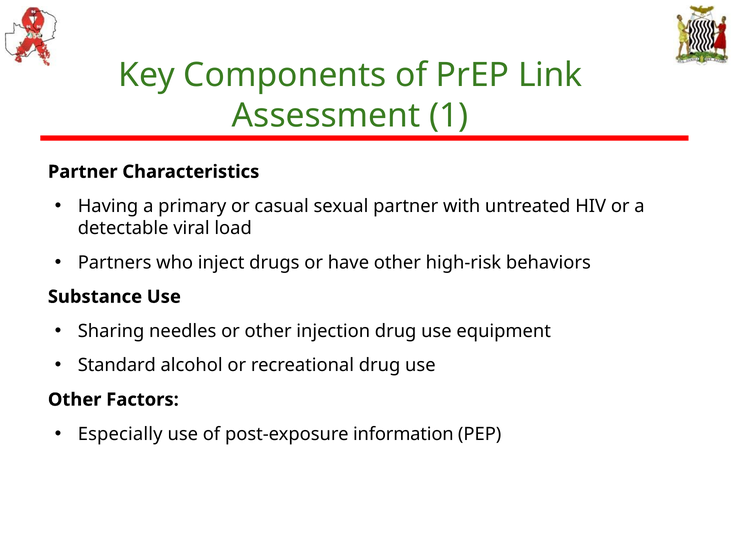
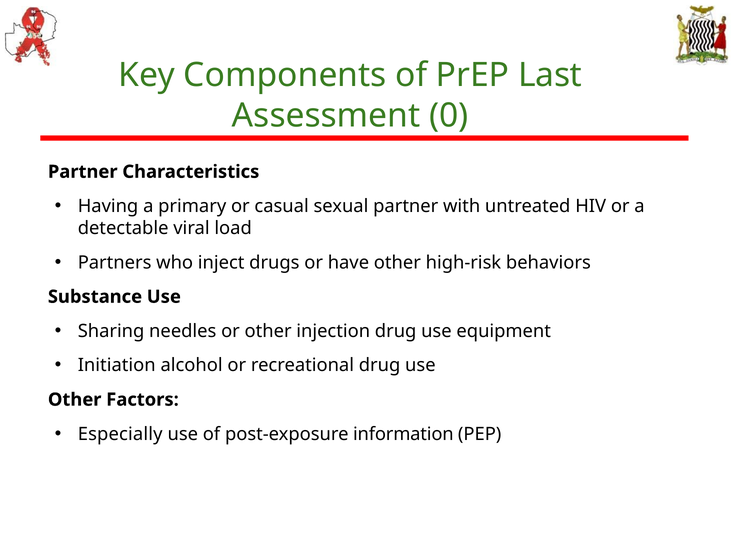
Link: Link -> Last (550, 75)
1: 1 -> 0 (449, 116)
Standard: Standard -> Initiation (117, 366)
